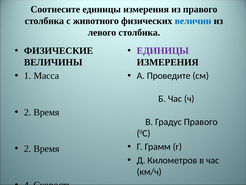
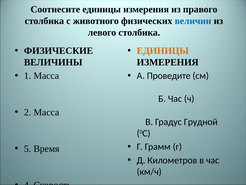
ЕДИНИЦЫ colour: purple -> orange (163, 51)
Время: Время -> Масса (46, 112)
Градус Правого: Правого -> Грудной (201, 122)
2: 2 -> 5 (28, 148)
